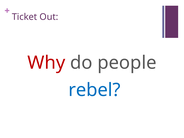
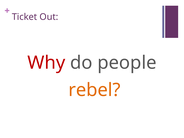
rebel colour: blue -> orange (94, 90)
